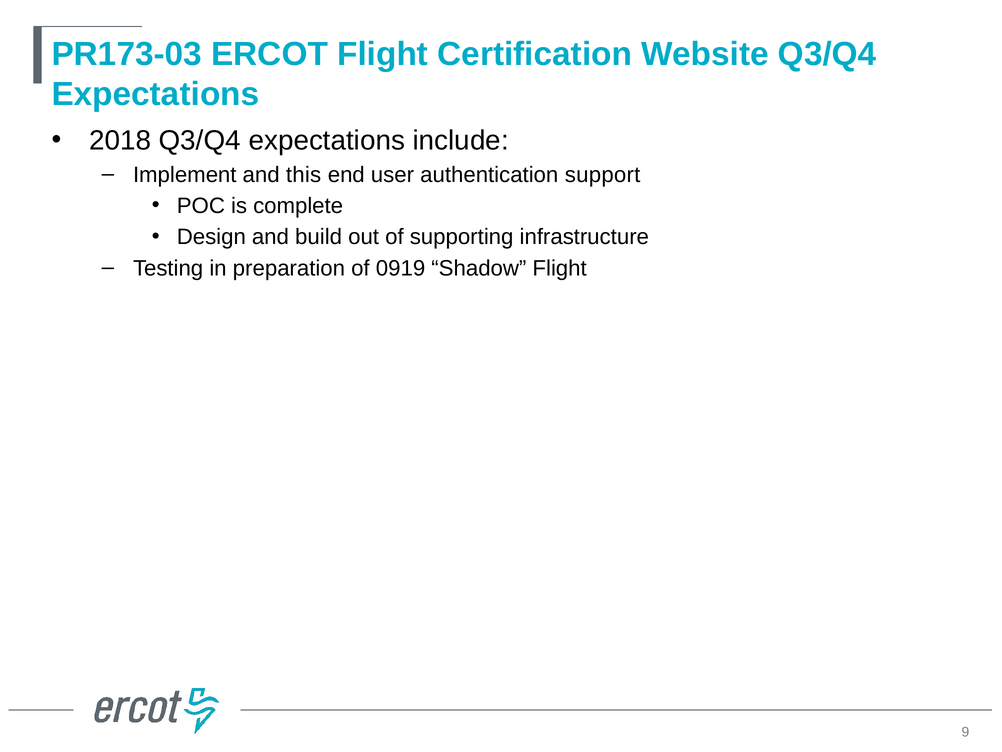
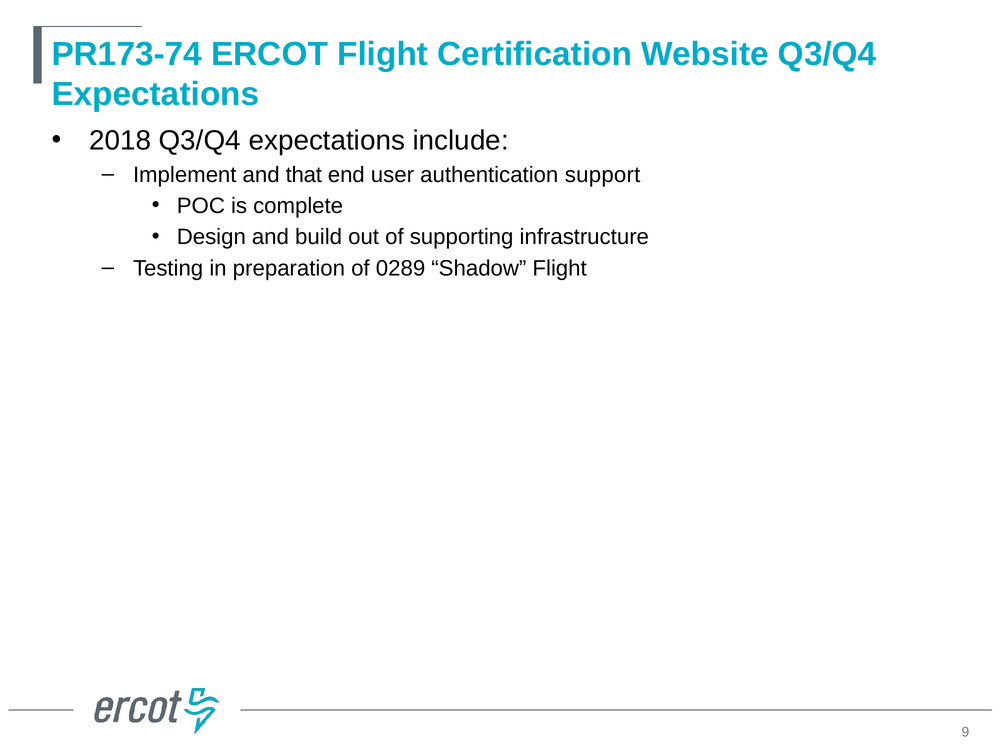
PR173-03: PR173-03 -> PR173-74 (127, 54)
this: this -> that (304, 175)
0919: 0919 -> 0289 (401, 268)
